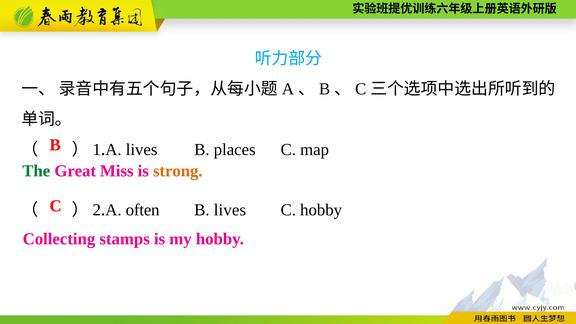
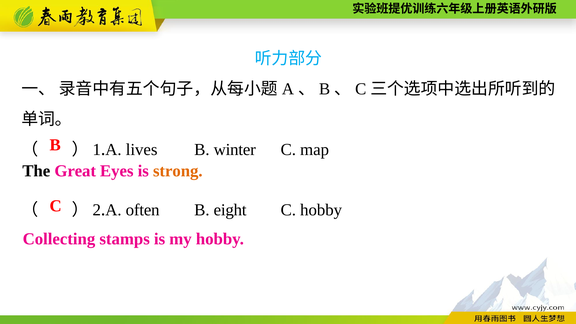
places: places -> winter (235, 150)
The colour: green -> black (36, 171)
Miss: Miss -> Eyes (117, 171)
B lives: lives -> eight (230, 210)
